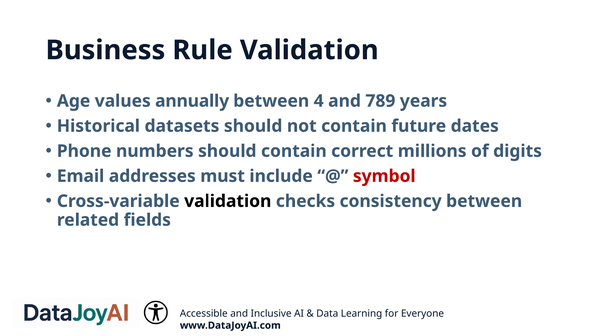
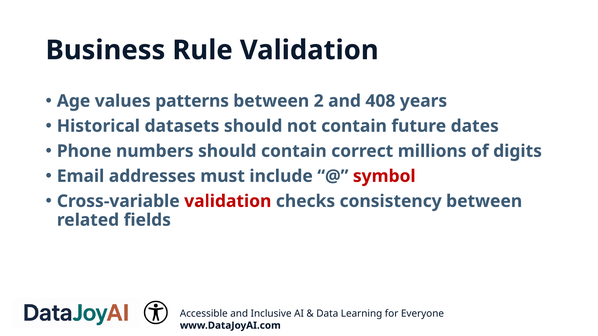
annually: annually -> patterns (192, 101)
4: 4 -> 2 (319, 101)
789: 789 -> 408 (380, 101)
validation colour: black -> red (228, 201)
